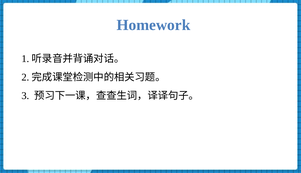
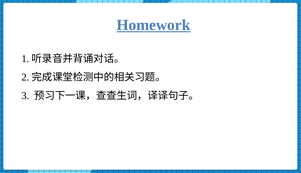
Homework underline: none -> present (154, 25)
